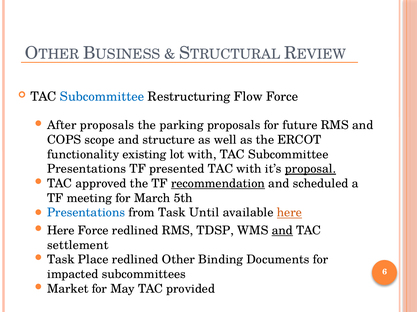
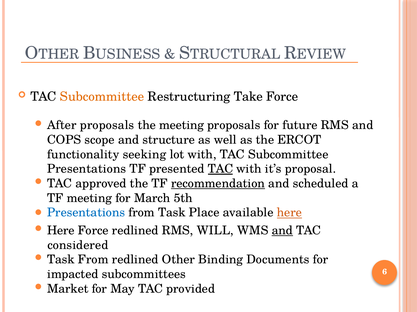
Subcommittee colour: blue -> orange (102, 97)
Flow: Flow -> Take (248, 97)
the parking: parking -> meeting (182, 126)
existing: existing -> seeking (144, 155)
TAC underline: none -> present (220, 169)
proposal underline: present -> none (311, 169)
Until: Until -> Place (204, 213)
TDSP: TDSP -> WILL (215, 231)
settlement: settlement -> considered (78, 246)
Task Place: Place -> From (93, 260)
